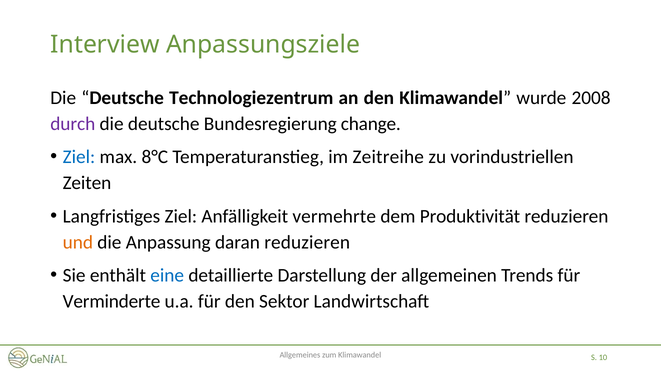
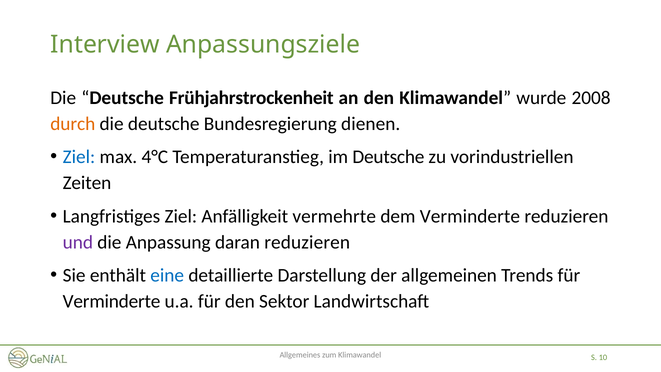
Technologiezentrum: Technologiezentrum -> Frühjahrstrockenheit (251, 98)
durch colour: purple -> orange (73, 124)
change: change -> dienen (371, 124)
8°C: 8°C -> 4°C (155, 157)
im Zeitreihe: Zeitreihe -> Deutsche (388, 157)
dem Produktivität: Produktivität -> Verminderte (470, 216)
und colour: orange -> purple (78, 242)
